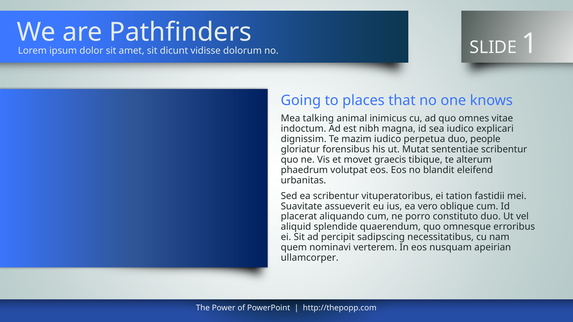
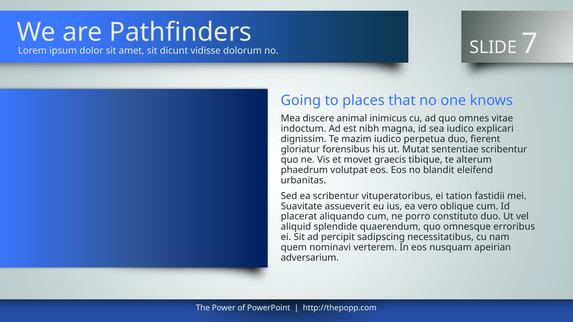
1: 1 -> 7 (530, 44)
talking: talking -> discere (318, 119)
people: people -> fierent (485, 139)
ullamcorper: ullamcorper -> adversarium (310, 258)
